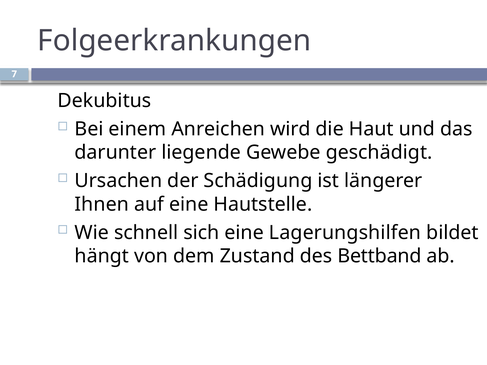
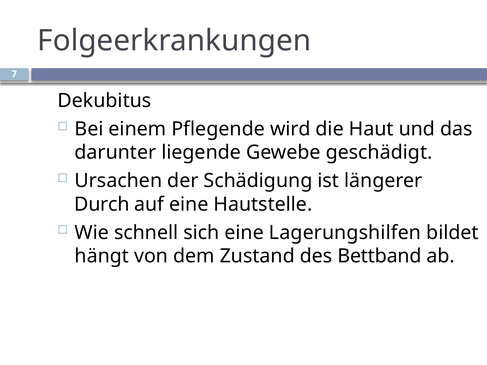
Anreichen: Anreichen -> Pflegende (218, 129)
Ihnen: Ihnen -> Durch (102, 204)
